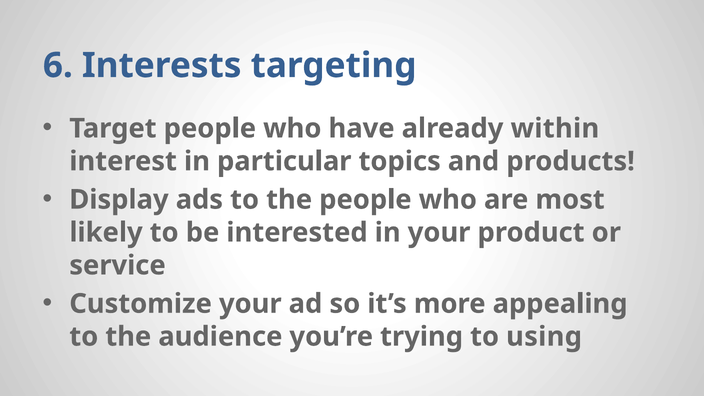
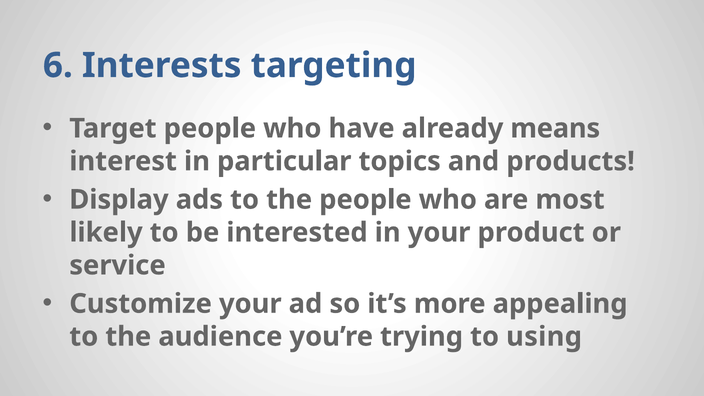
within: within -> means (555, 128)
